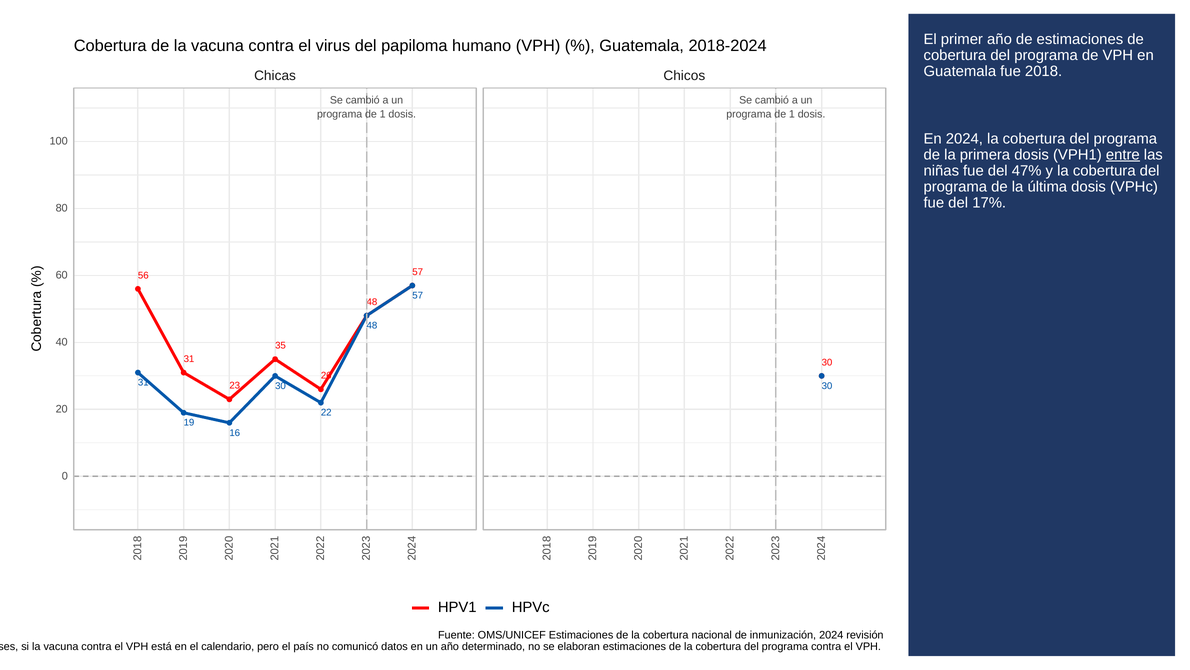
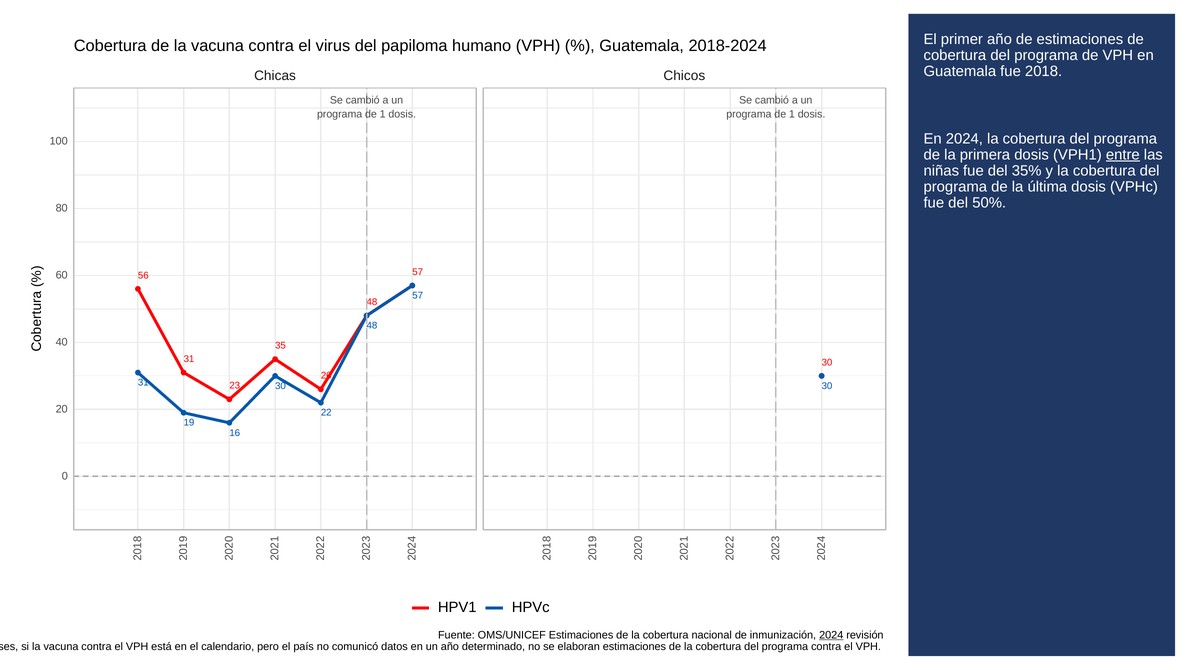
47%: 47% -> 35% (1027, 171)
17%: 17% -> 50% (989, 203)
2024 underline: none -> present (831, 634)
